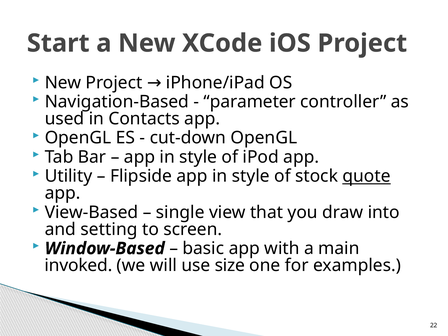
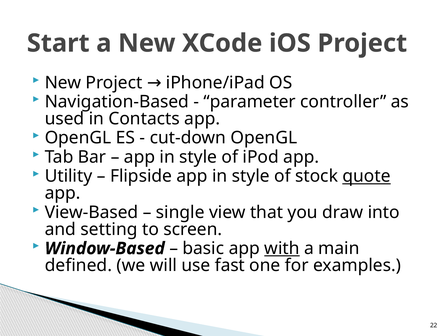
with underline: none -> present (282, 248)
invoked: invoked -> defined (78, 265)
size: size -> fast (230, 265)
